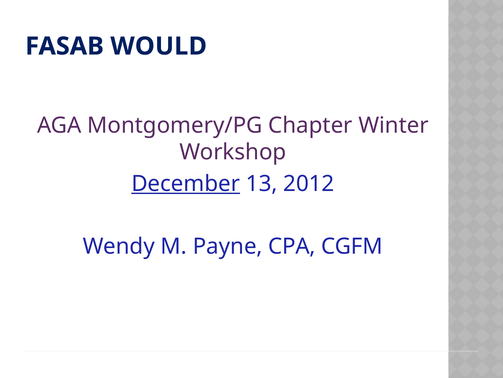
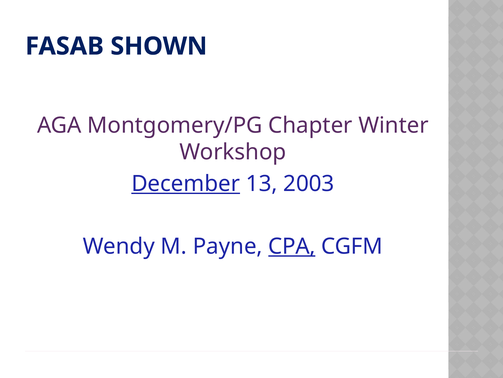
WOULD: WOULD -> SHOWN (159, 46)
2012: 2012 -> 2003 (309, 183)
CPA underline: none -> present (292, 246)
